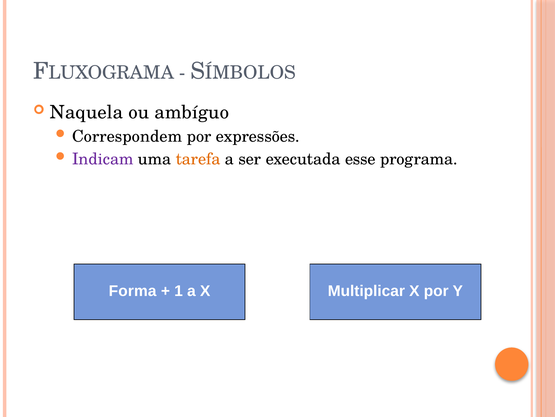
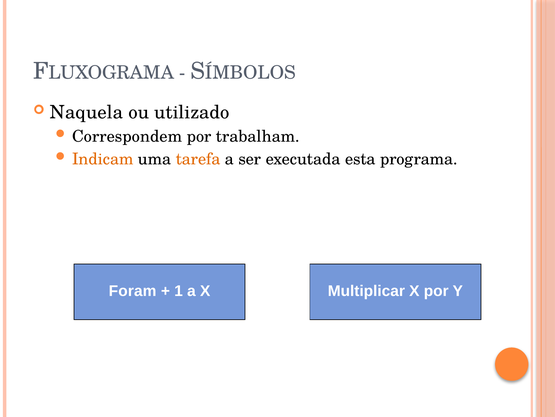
ambíguo: ambíguo -> utilizado (192, 112)
expressões: expressões -> trabalham (258, 136)
Indicam colour: purple -> orange (103, 159)
esse: esse -> esta (360, 159)
Forma: Forma -> Foram (133, 291)
